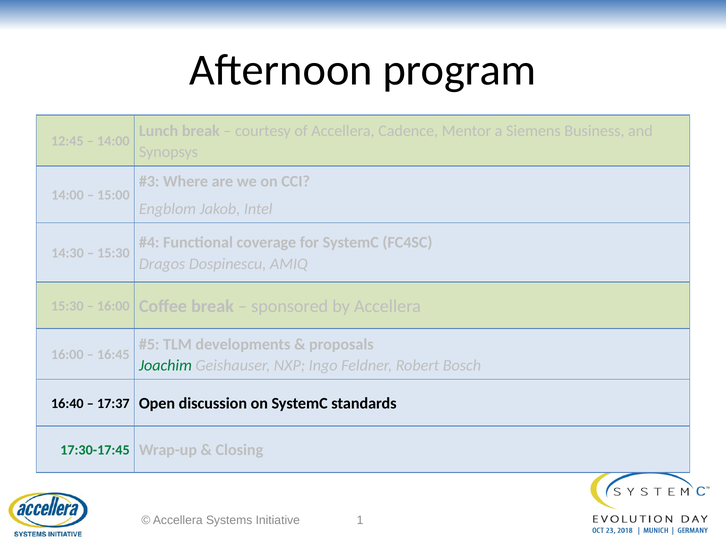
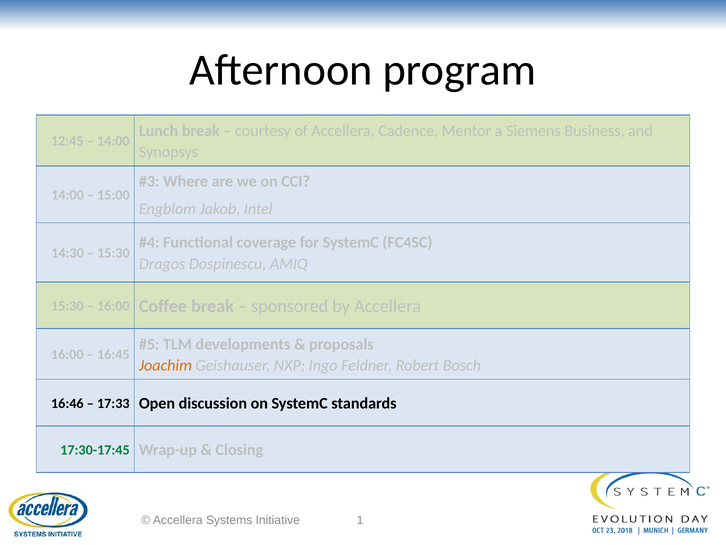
Joachim colour: green -> orange (165, 365)
16:40: 16:40 -> 16:46 (67, 403)
17:37: 17:37 -> 17:33 (113, 403)
